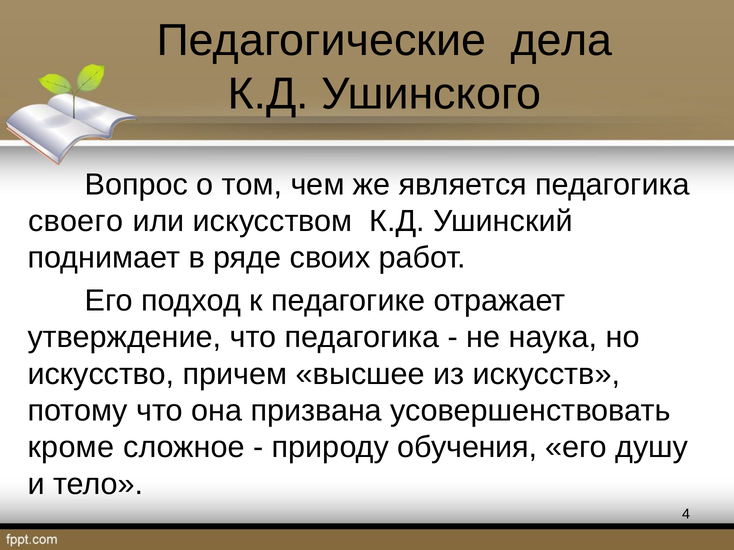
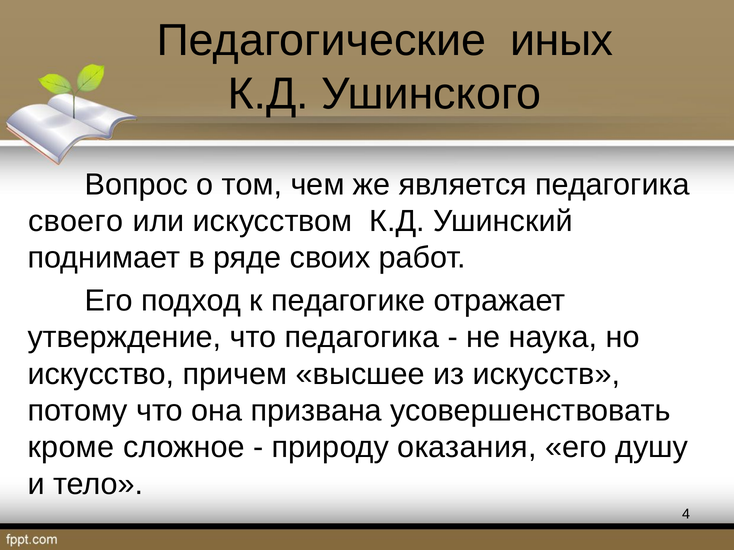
дела: дела -> иных (562, 40)
обучения: обучения -> оказания (467, 448)
